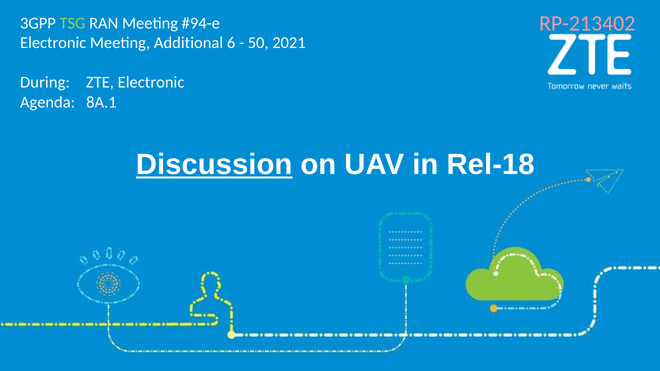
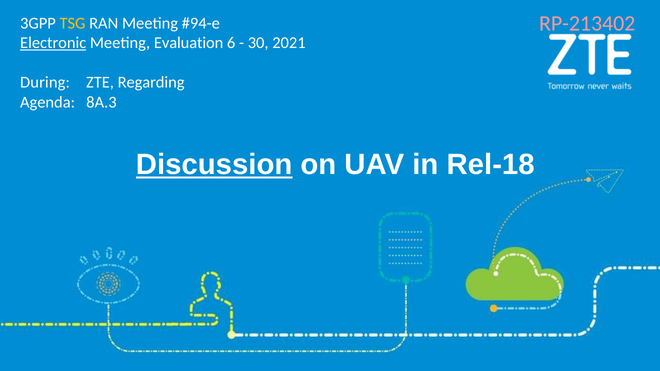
TSG colour: light green -> yellow (73, 23)
Electronic underline: none -> present (53, 43)
Additional: Additional -> Evaluation (189, 43)
50: 50 -> 30 (258, 43)
ZTE Electronic: Electronic -> Regarding (151, 83)
8A.1: 8A.1 -> 8A.3 (101, 102)
